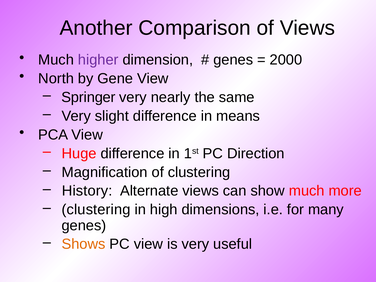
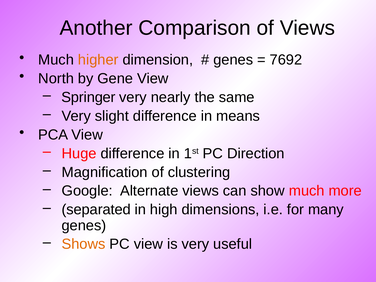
higher colour: purple -> orange (98, 60)
2000: 2000 -> 7692 (286, 60)
History: History -> Google (87, 191)
clustering: clustering -> separated (96, 210)
